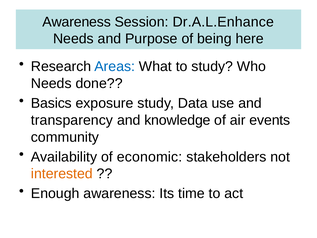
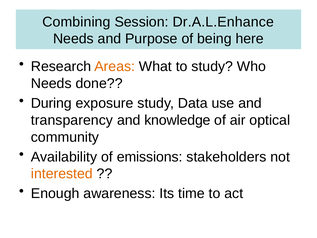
Awareness: Awareness -> Combining (76, 22)
Areas colour: blue -> orange (115, 67)
Basics: Basics -> During (51, 103)
events: events -> optical (270, 120)
economic: economic -> emissions (150, 157)
